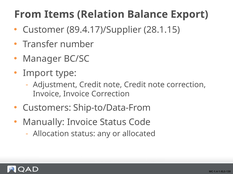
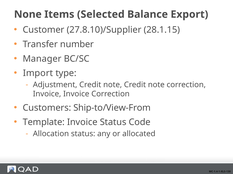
From: From -> None (28, 14)
Relation: Relation -> Selected (101, 14)
89.4.17)/Supplier: 89.4.17)/Supplier -> 27.8.10)/Supplier (104, 30)
Ship-to/Data-From: Ship-to/Data-From -> Ship-to/View-From (112, 108)
Manually: Manually -> Template (44, 123)
